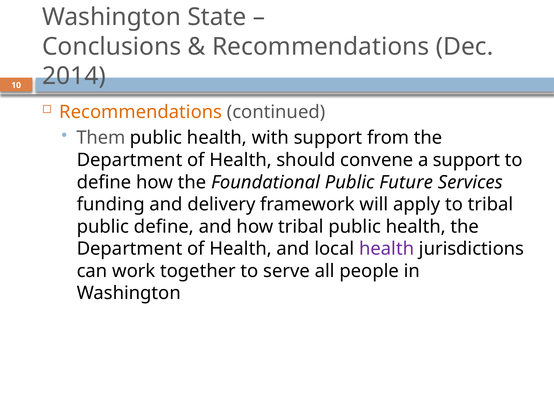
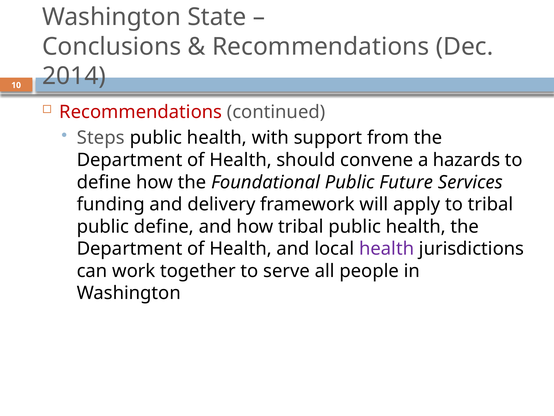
Recommendations colour: orange -> red (141, 112)
Them: Them -> Steps (101, 138)
a support: support -> hazards (467, 160)
